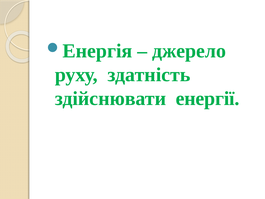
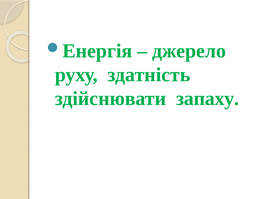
енергії: енергії -> запаху (208, 98)
